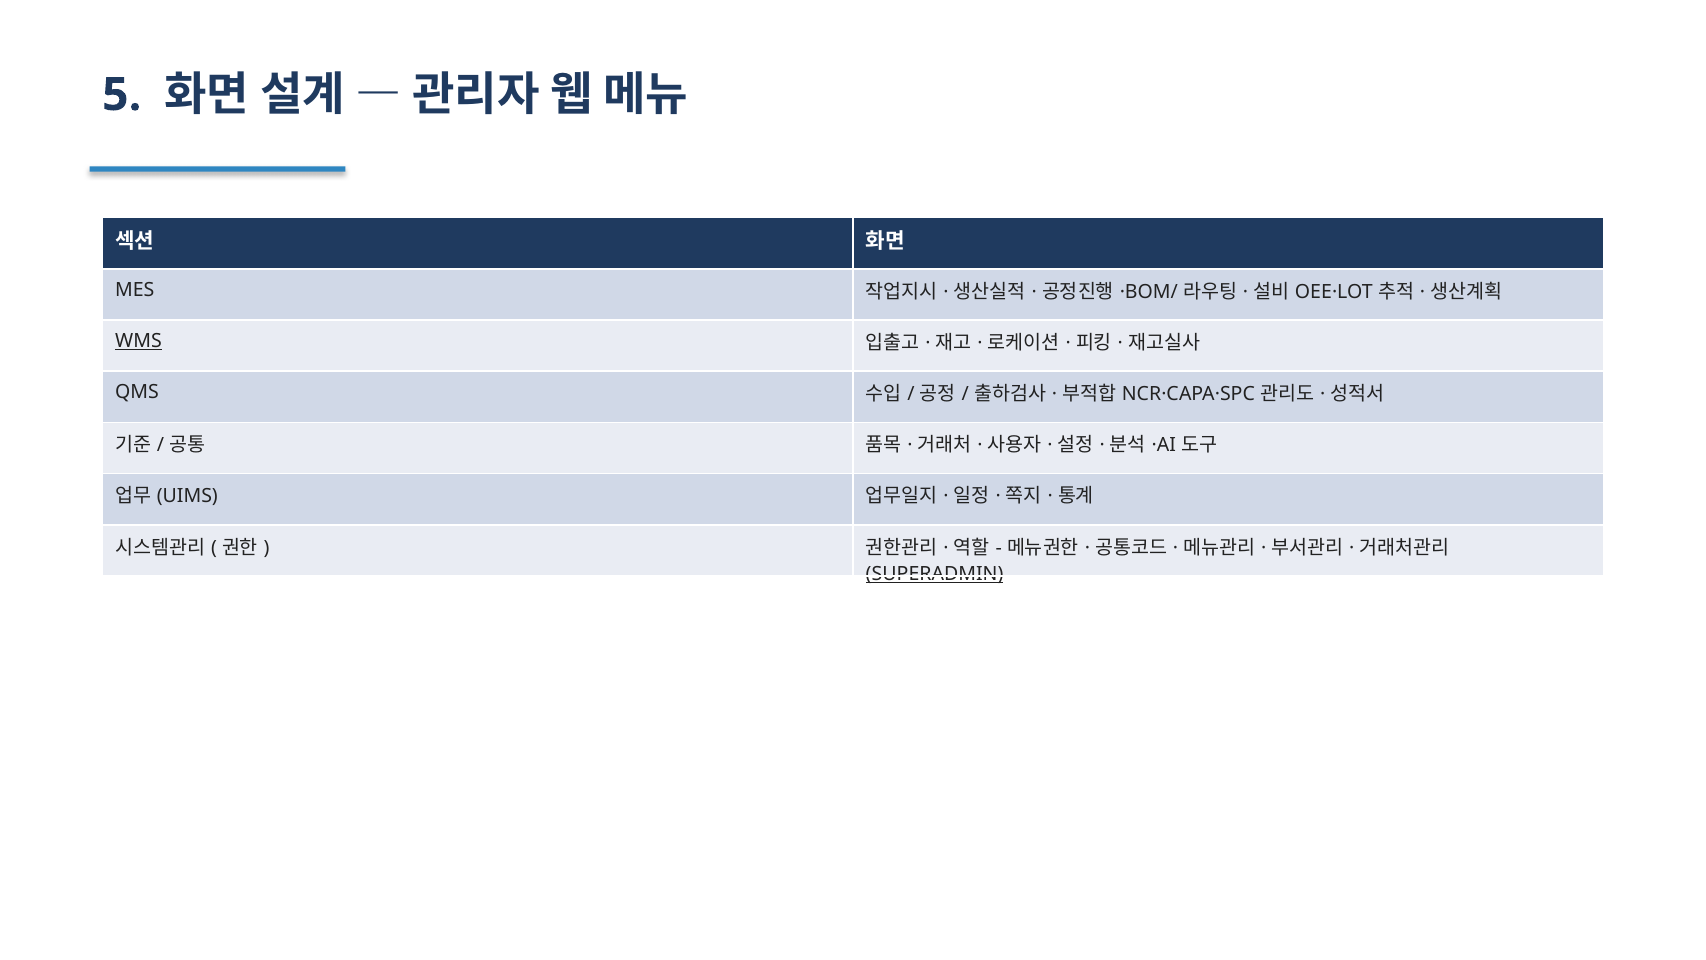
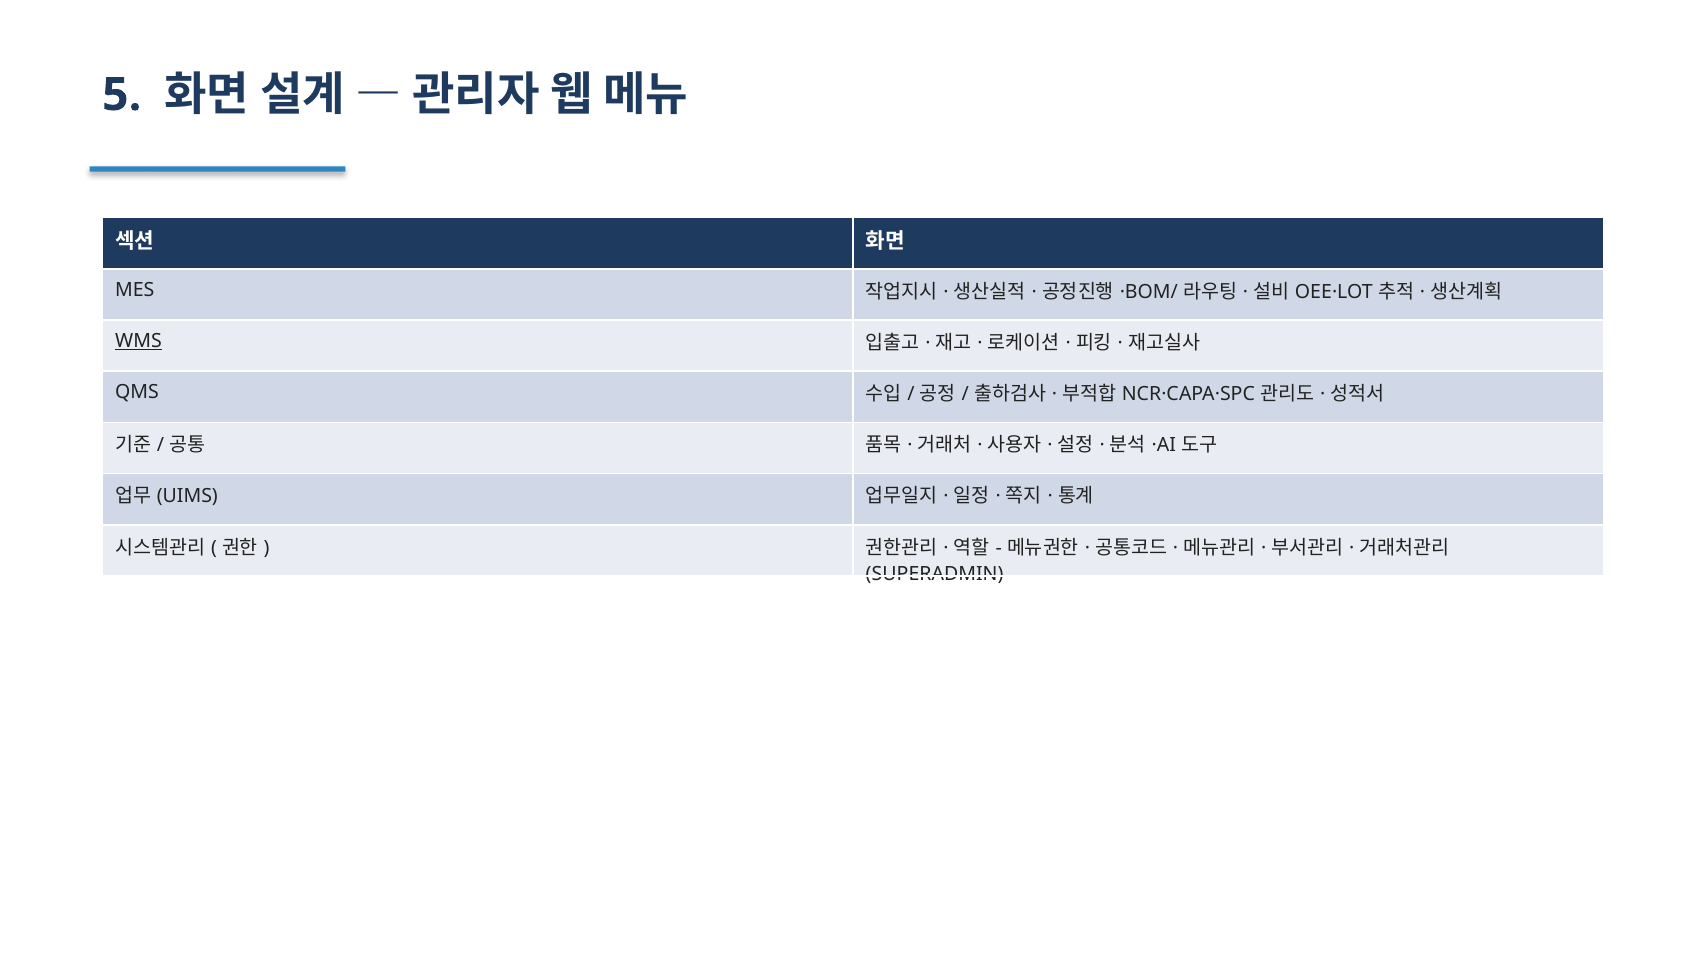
SUPERADMIN underline: present -> none (935, 574)
